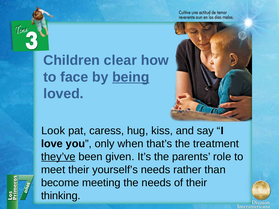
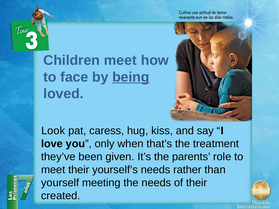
Children clear: clear -> meet (120, 60)
they’ve underline: present -> none (58, 157)
become: become -> yourself (60, 183)
thinking: thinking -> created (61, 196)
